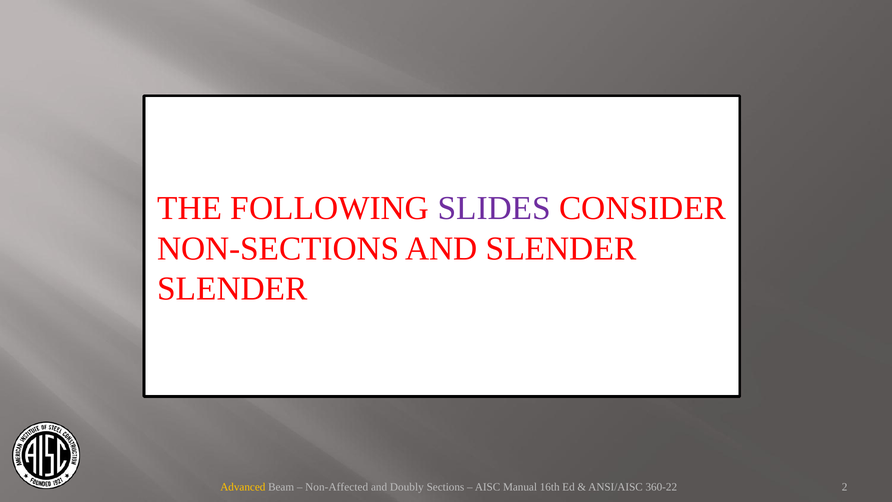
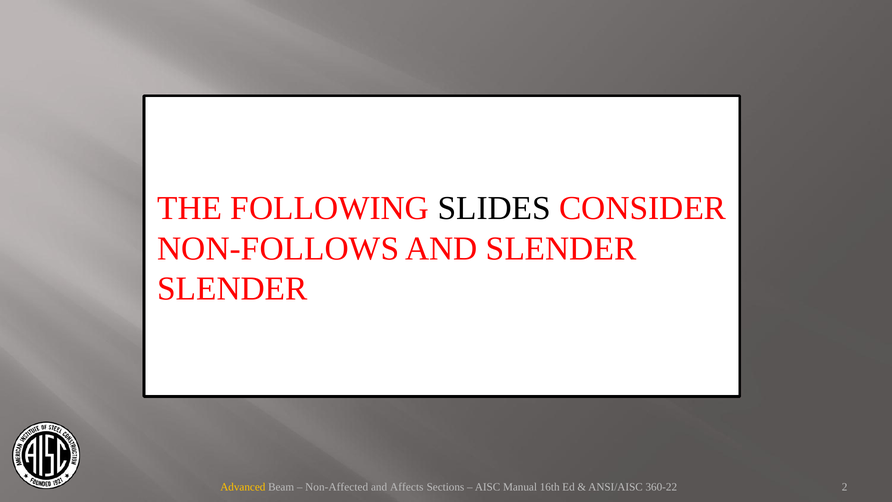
SLIDES colour: purple -> black (494, 208)
NON-SECTIONS: NON-SECTIONS -> NON-FOLLOWS (278, 248)
Doubly: Doubly -> Affects (407, 487)
